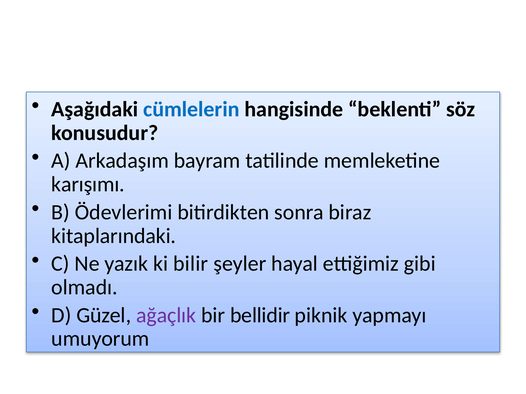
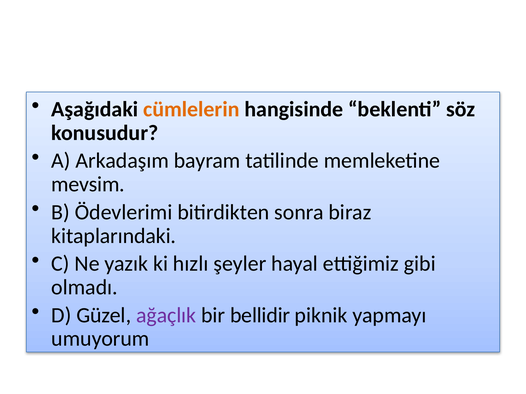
cümlelerin colour: blue -> orange (191, 109)
karışımı: karışımı -> mevsim (88, 185)
bilir: bilir -> hızlı (191, 264)
